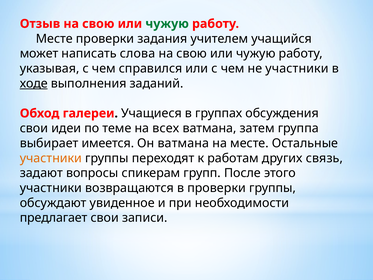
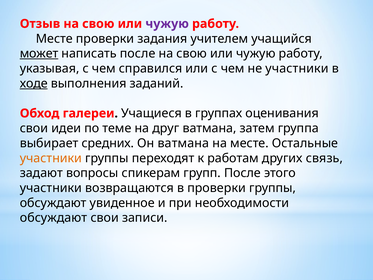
чужую colour: green -> purple (167, 24)
может underline: none -> present (39, 54)
написать слова: слова -> после (138, 54)
обсуждения: обсуждения -> оценивания (282, 113)
всех: всех -> друг (166, 128)
имеется: имеется -> средних (108, 143)
предлагает: предлагает -> обсуждают (54, 218)
